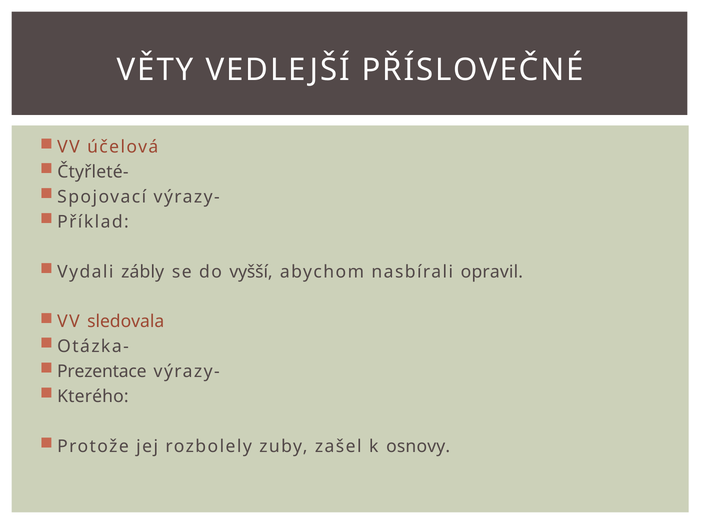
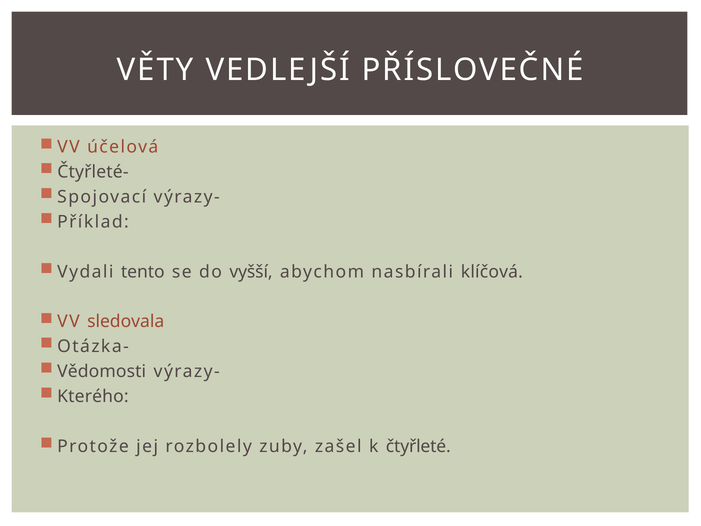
zábly: zábly -> tento (143, 272)
opravil: opravil -> klíčová (492, 272)
Prezentace: Prezentace -> Vědomosti (102, 371)
osnovy: osnovy -> čtyřleté (418, 446)
